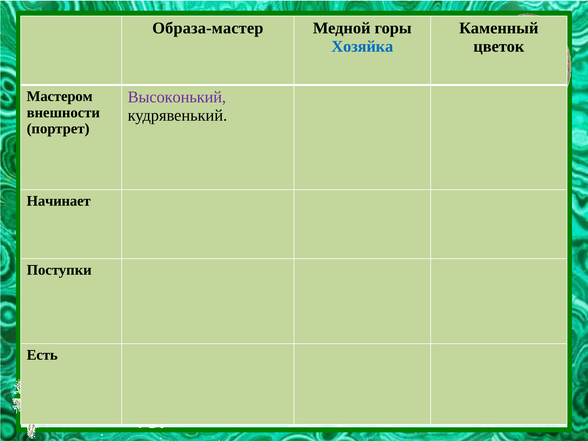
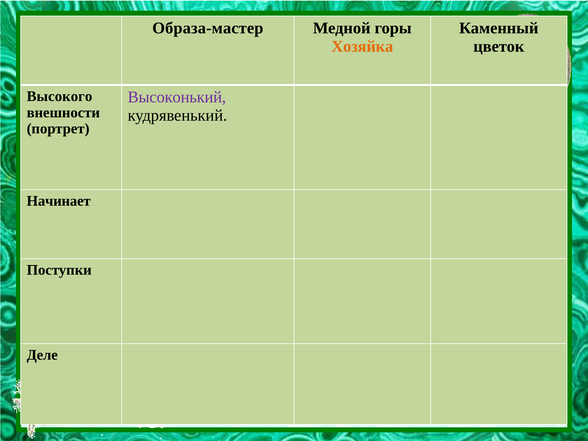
Хозяйка colour: blue -> orange (362, 46)
Мастером: Мастером -> Высокого (60, 96)
Есть: Есть -> Деле (42, 355)
